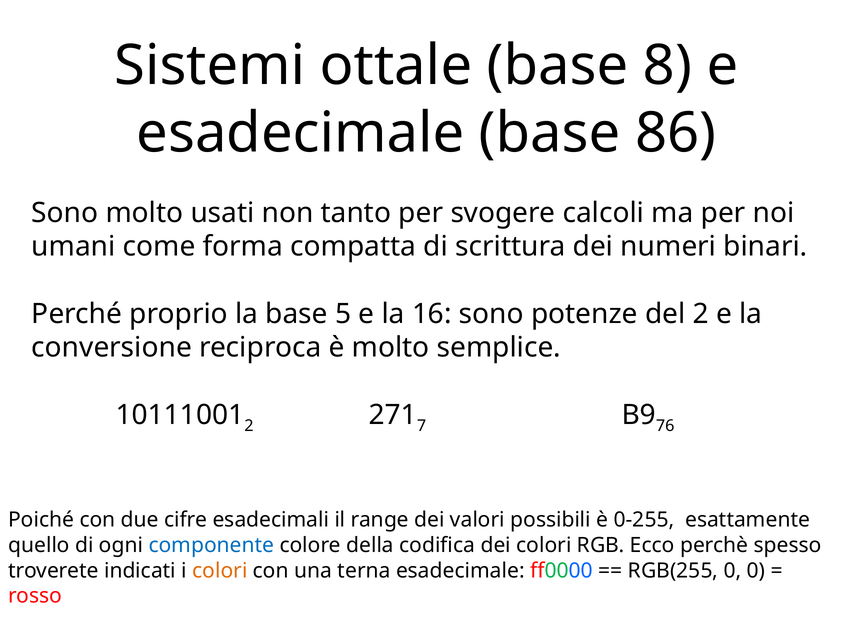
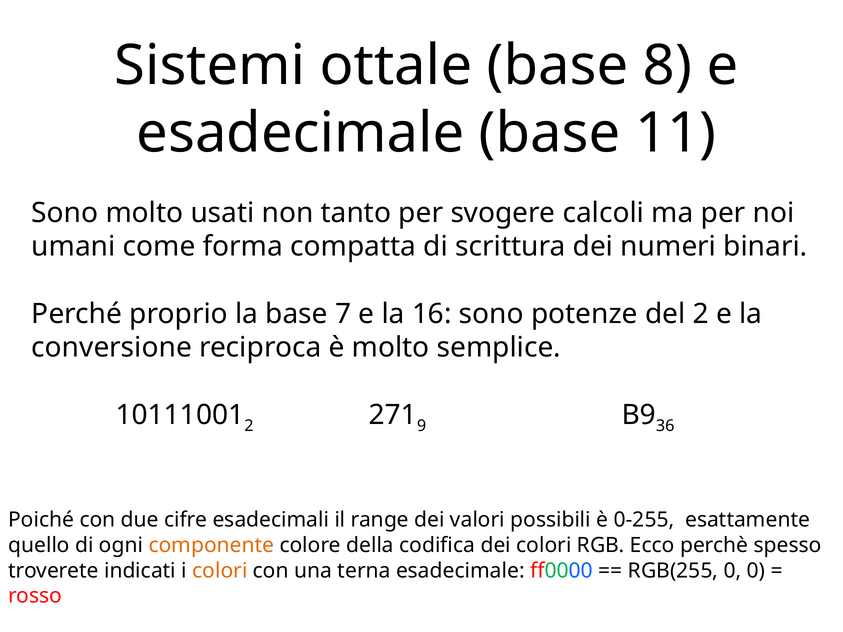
86: 86 -> 11 (676, 133)
5: 5 -> 7 (343, 314)
7: 7 -> 9 (422, 426)
76: 76 -> 36 (665, 426)
componente colour: blue -> orange (211, 546)
